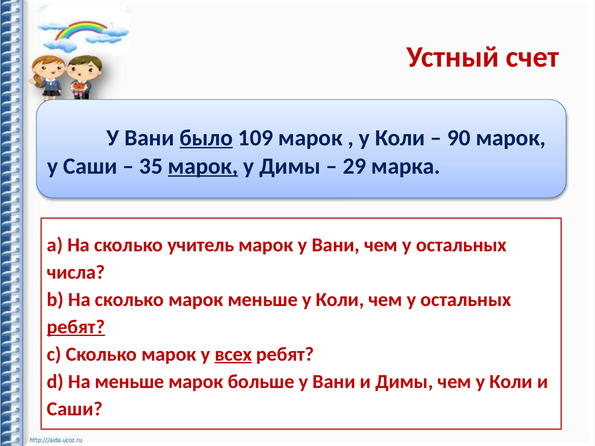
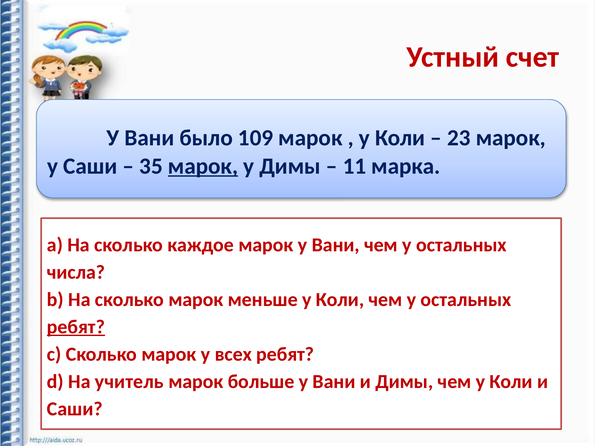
было underline: present -> none (206, 138)
90: 90 -> 23 (459, 138)
29: 29 -> 11 (354, 166)
учитель: учитель -> каждое (201, 245)
всех underline: present -> none (233, 354)
На меньше: меньше -> учитель (129, 382)
